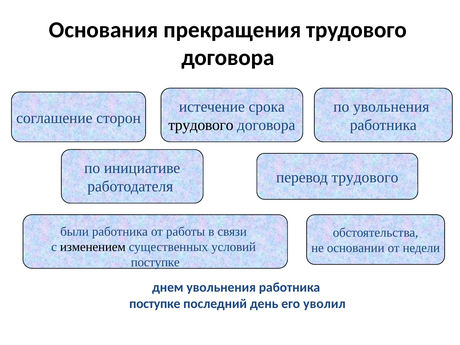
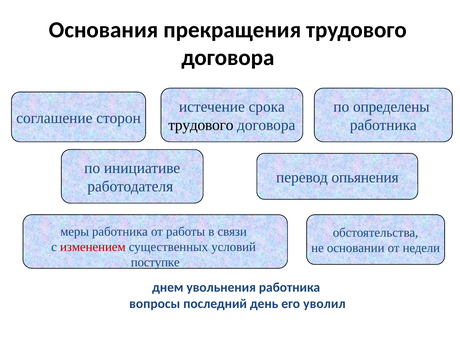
по увольнения: увольнения -> определены (391, 107)
перевод трудового: трудового -> опьянения (365, 177)
были: были -> меры (75, 232)
изменением colour: black -> red (93, 247)
поступке: поступке -> вопросы (155, 304)
